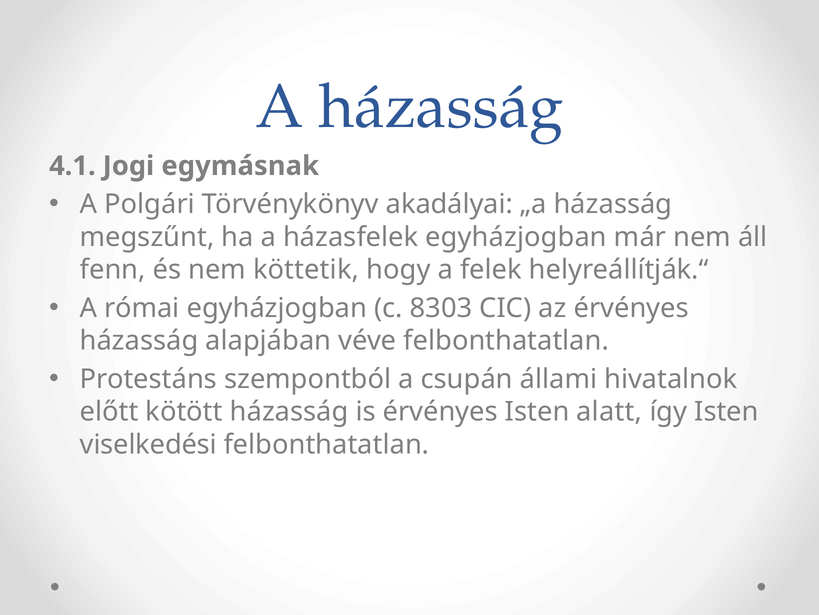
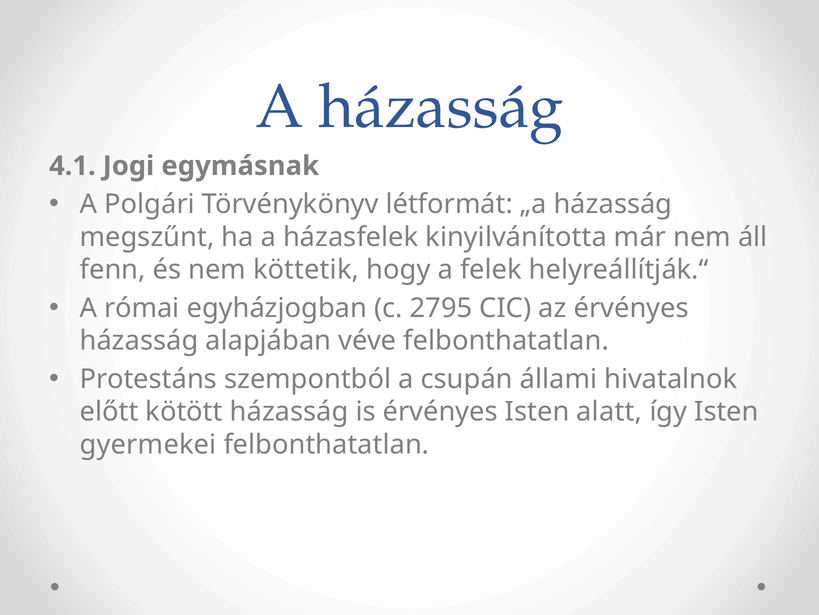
akadályai: akadályai -> létformát (449, 204)
házasfelek egyházjogban: egyházjogban -> kinyilvánította (516, 237)
8303: 8303 -> 2795 (441, 308)
viselkedési: viselkedési -> gyermekei (148, 444)
